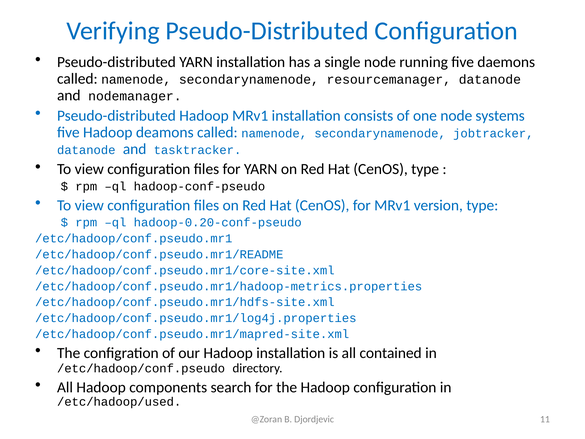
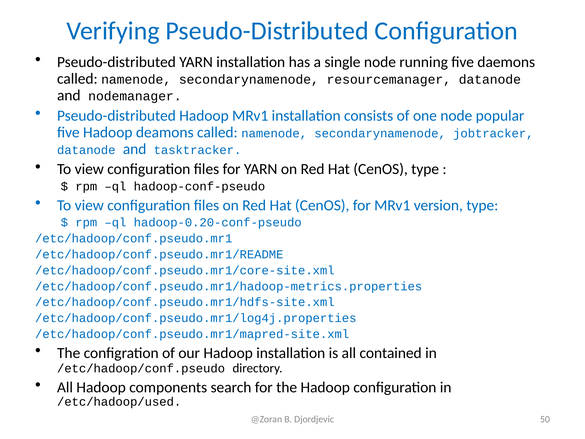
systems: systems -> popular (500, 116)
11: 11 -> 50 (545, 419)
